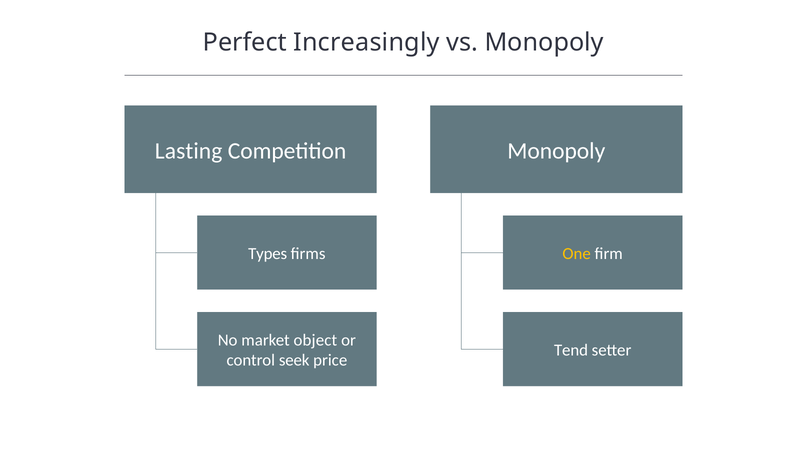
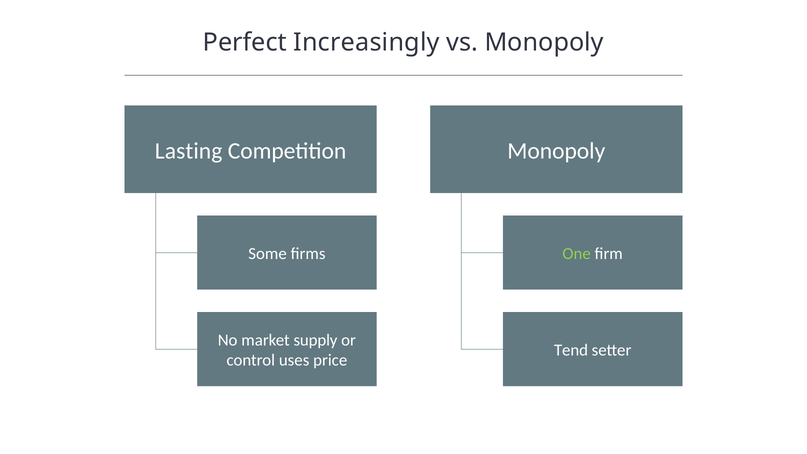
Types: Types -> Some (268, 254)
One colour: yellow -> light green (577, 254)
object: object -> supply (316, 340)
seek: seek -> uses (294, 360)
